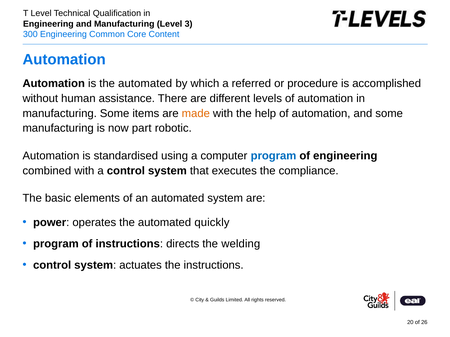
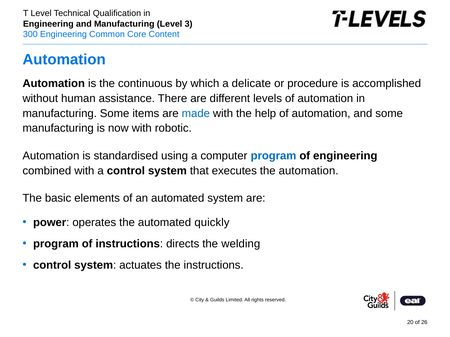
is the automated: automated -> continuous (145, 83)
referred: referred -> delicate (251, 83)
made colour: orange -> blue (196, 113)
now part: part -> with (142, 128)
the compliance: compliance -> automation (309, 171)
